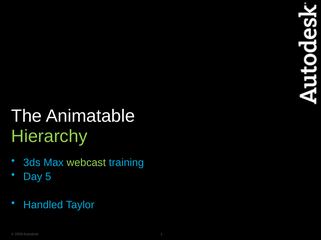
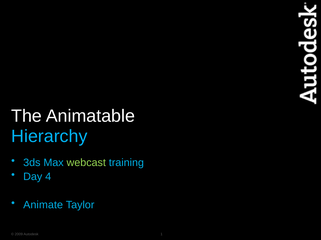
Hierarchy colour: light green -> light blue (49, 137)
5: 5 -> 4 (48, 177)
Handled: Handled -> Animate (43, 205)
